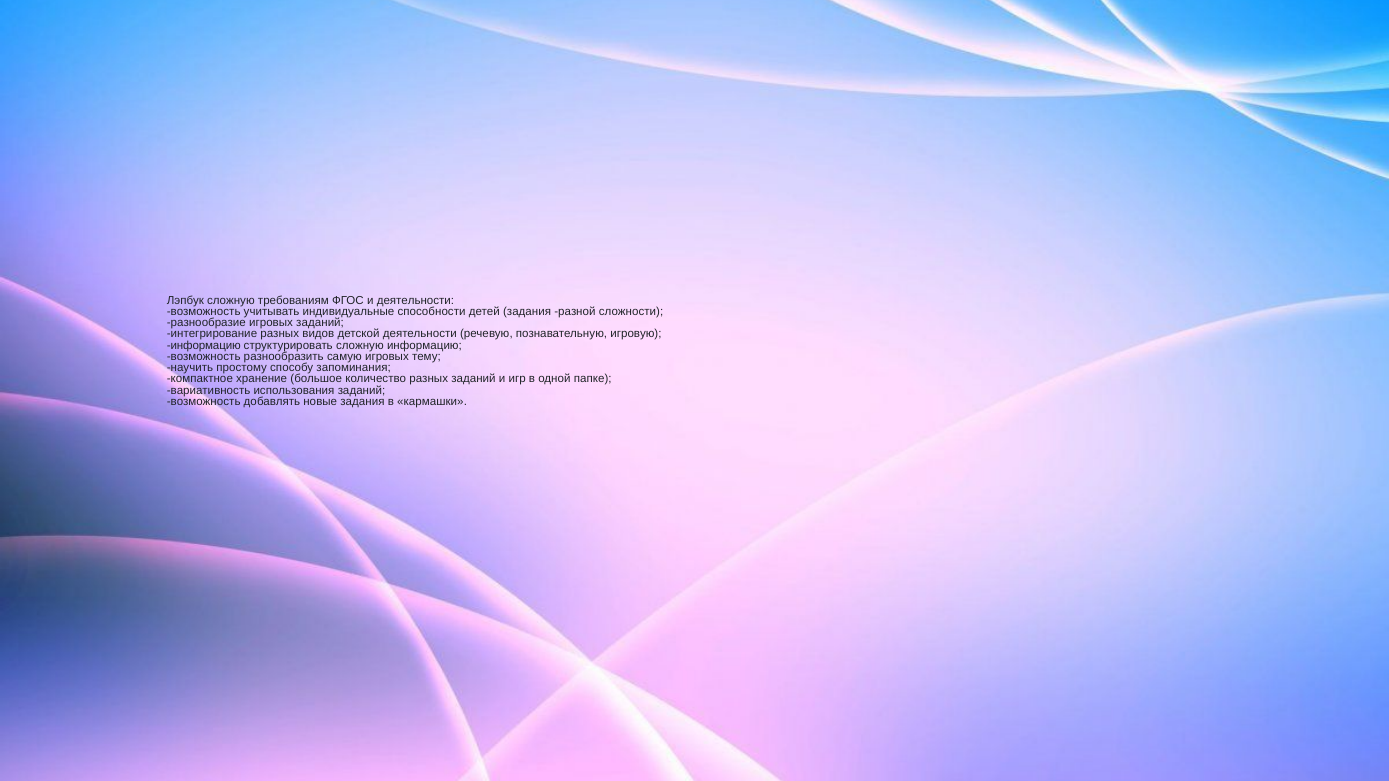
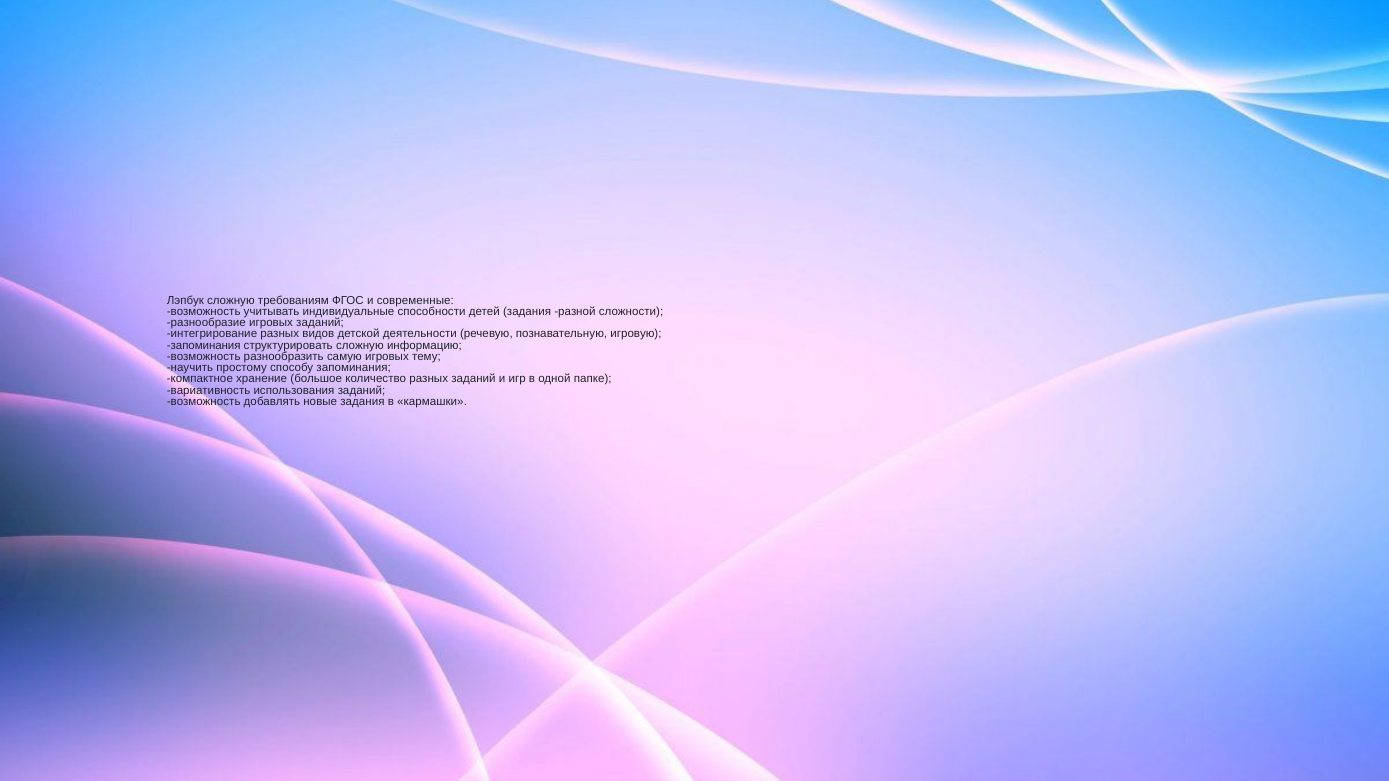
и деятельности: деятельности -> современные (415, 301)
информацию: информацию -> запоминания (204, 345)
